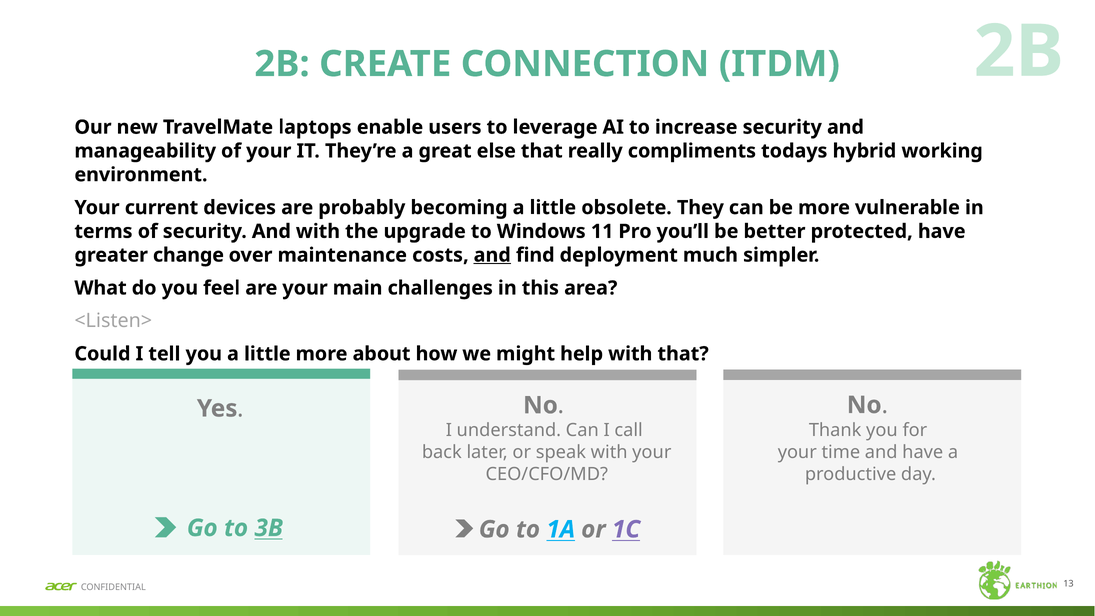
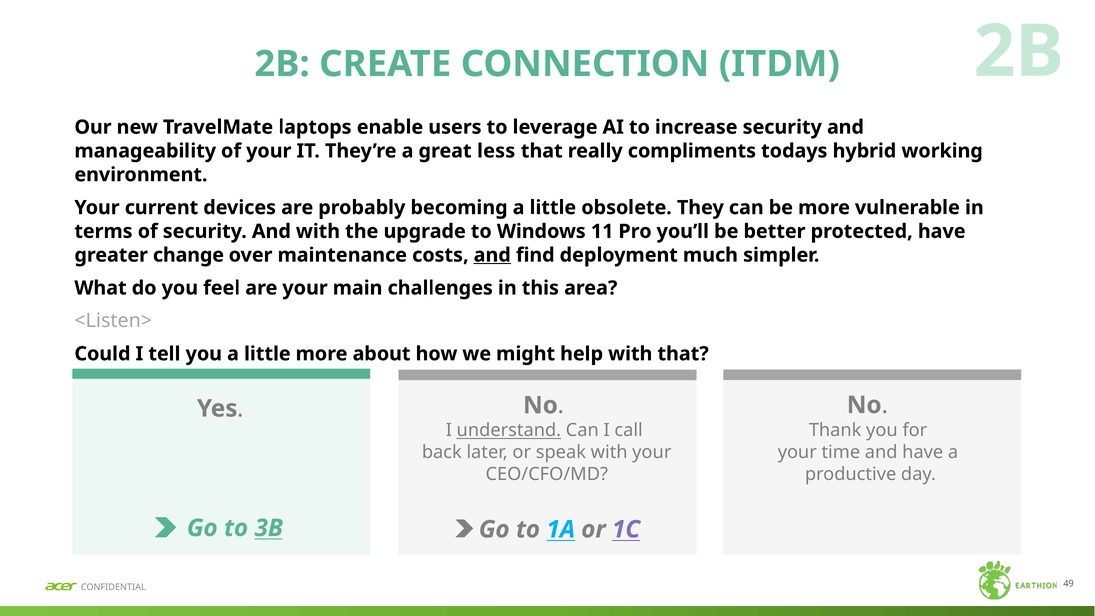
else: else -> less (496, 151)
understand underline: none -> present (509, 430)
13: 13 -> 49 (1069, 584)
